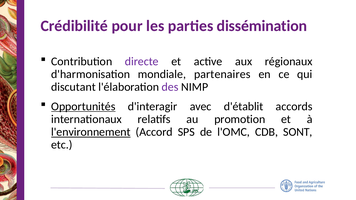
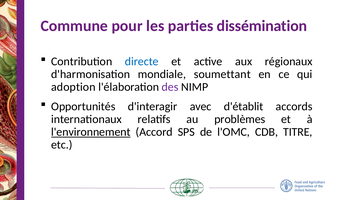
Crédibilité: Crédibilité -> Commune (74, 26)
directe colour: purple -> blue (142, 61)
partenaires: partenaires -> soumettant (222, 74)
discutant: discutant -> adoption (73, 87)
Opportunités underline: present -> none (83, 107)
promotion: promotion -> problèmes (240, 119)
SONT: SONT -> TITRE (298, 132)
